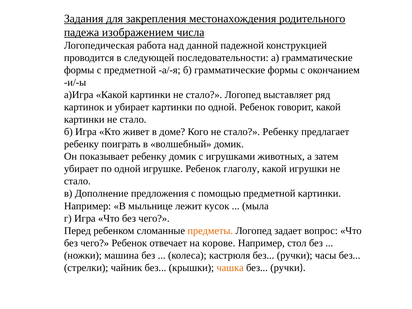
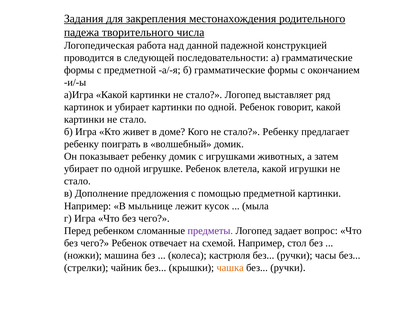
изображением: изображением -> творительного (138, 32)
глаголу: глаголу -> влетела (241, 169)
предметы colour: orange -> purple (210, 231)
корове: корове -> схемой (219, 243)
